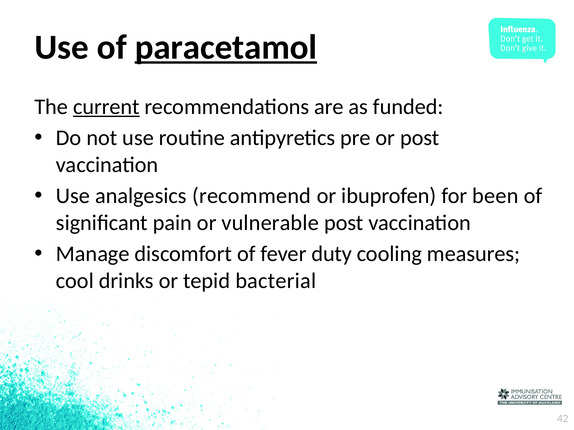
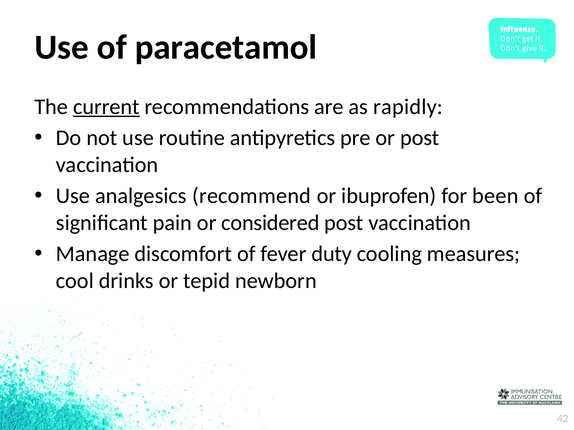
paracetamol underline: present -> none (226, 47)
funded: funded -> rapidly (408, 107)
vulnerable: vulnerable -> considered (270, 223)
bacterial: bacterial -> newborn (276, 281)
